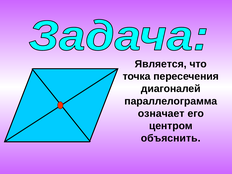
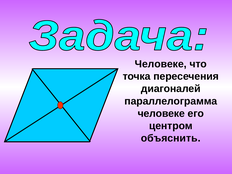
Является: Является -> Человеке (161, 64)
означает: означает -> человеке (161, 114)
